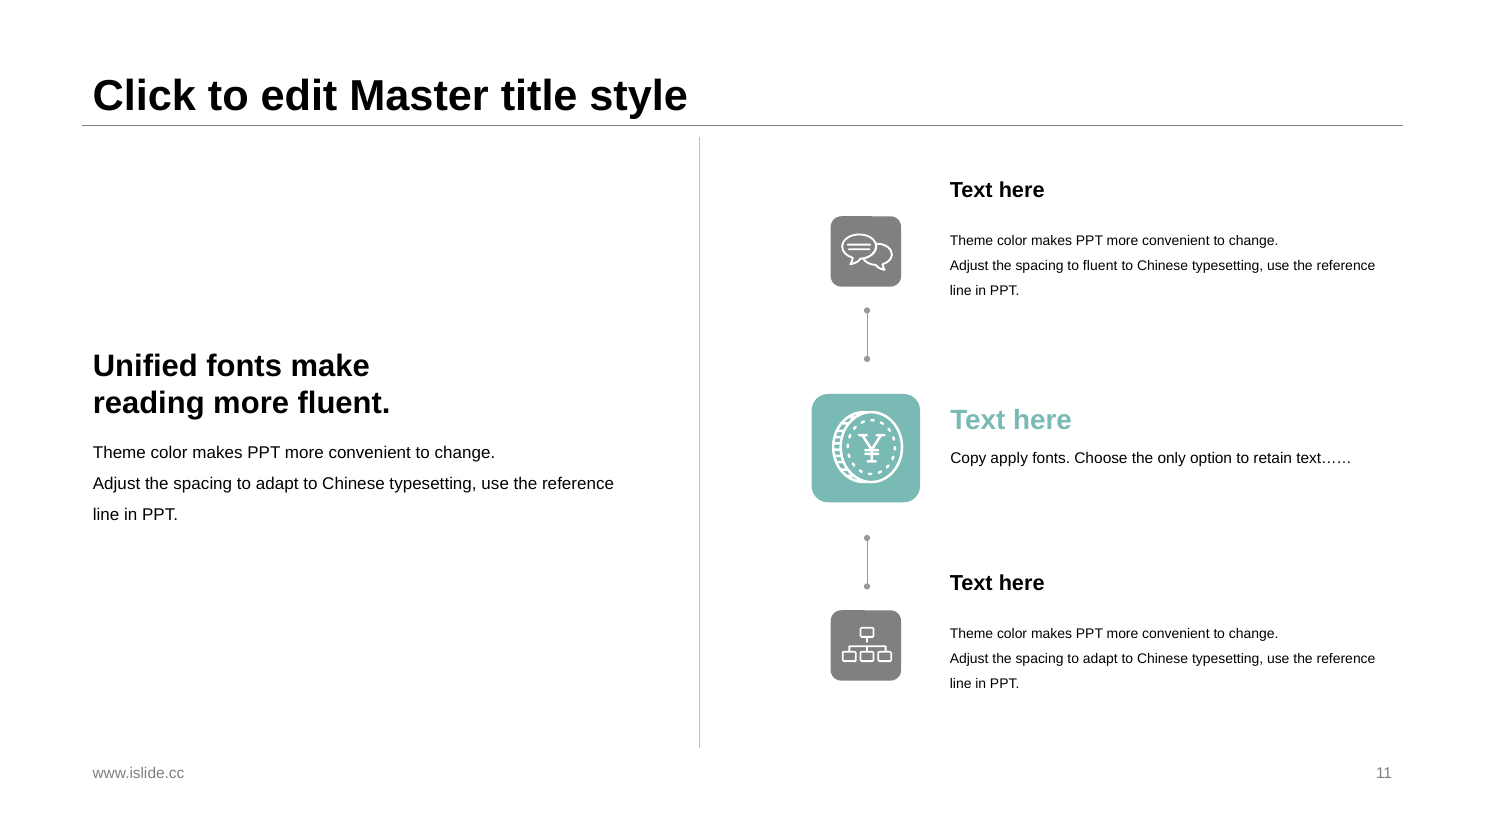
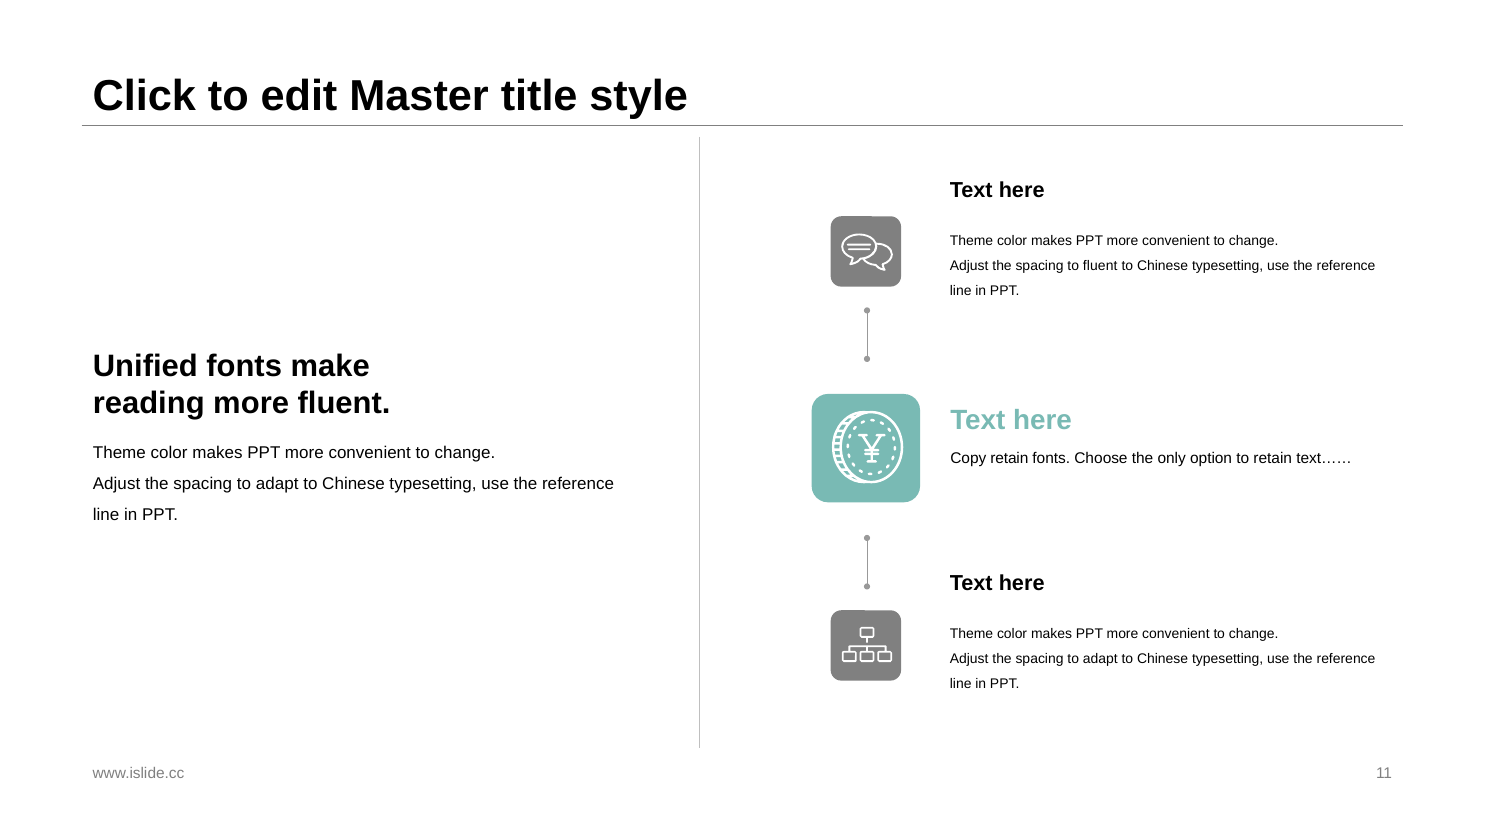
Copy apply: apply -> retain (1009, 459)
